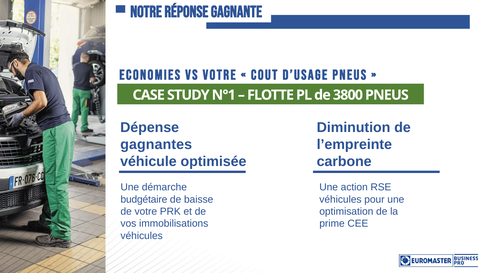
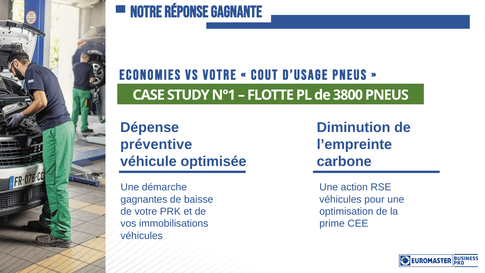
gagnantes: gagnantes -> préventive (156, 144)
budgétaire: budgétaire -> gagnantes (144, 199)
